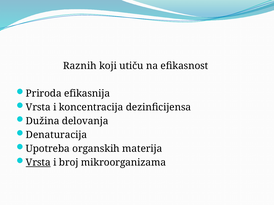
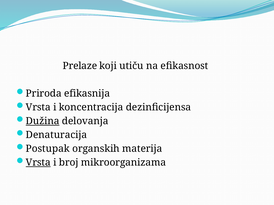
Raznih: Raznih -> Prelaze (80, 66)
Dužina underline: none -> present (43, 121)
Upotreba: Upotreba -> Postupak (48, 149)
